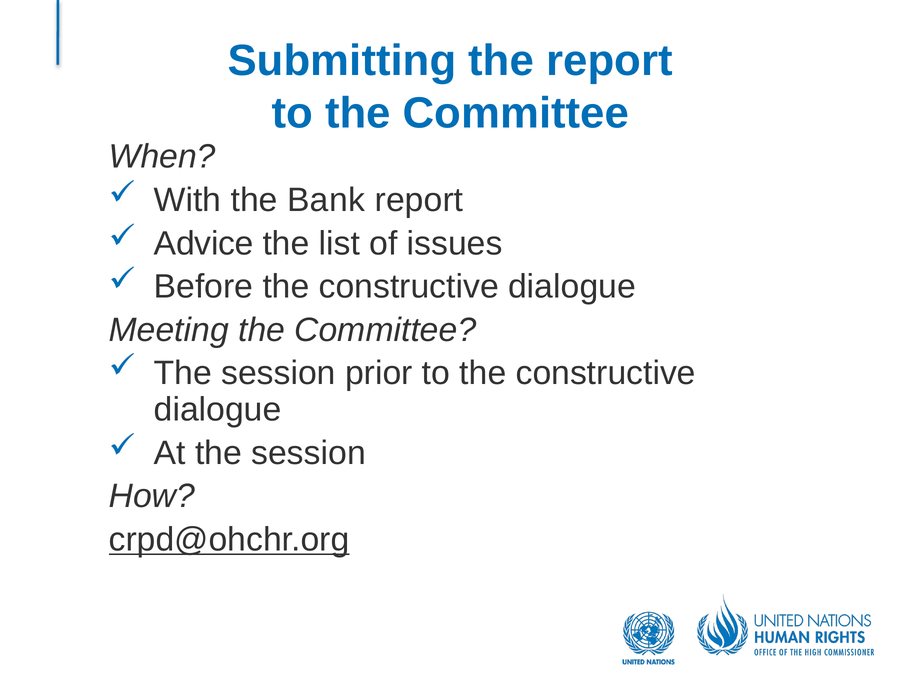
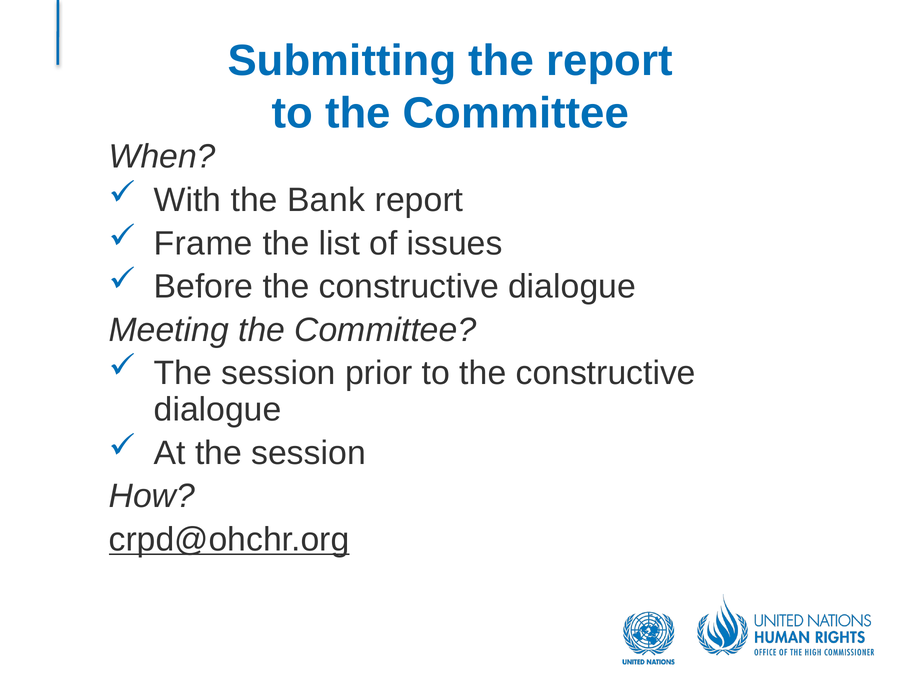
Advice: Advice -> Frame (203, 243)
